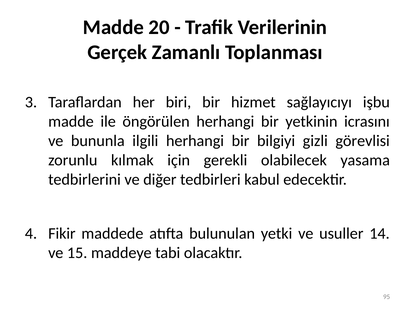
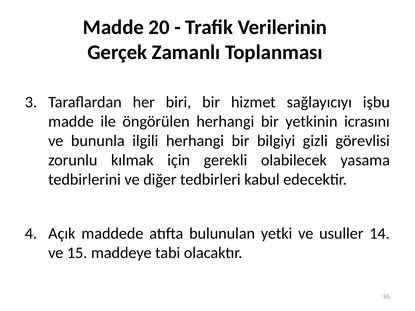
Fikir: Fikir -> Açık (62, 234)
